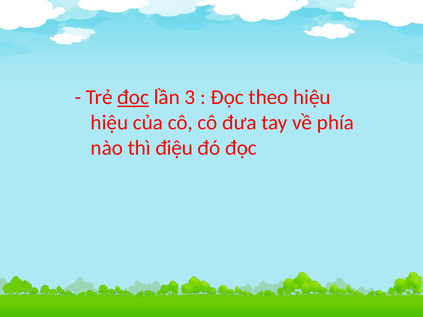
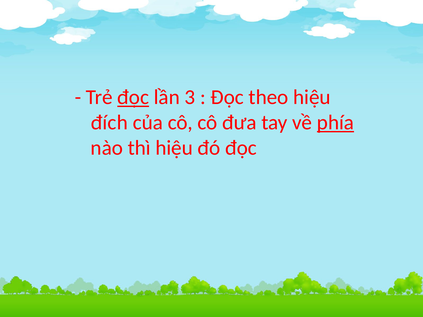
hiệu: hiệu -> đích (109, 123)
phía underline: none -> present (336, 123)
thì điệu: điệu -> hiệu (174, 148)
